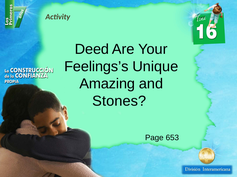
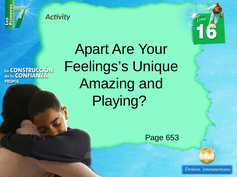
Deed: Deed -> Apart (92, 49)
Stones: Stones -> Playing (119, 101)
